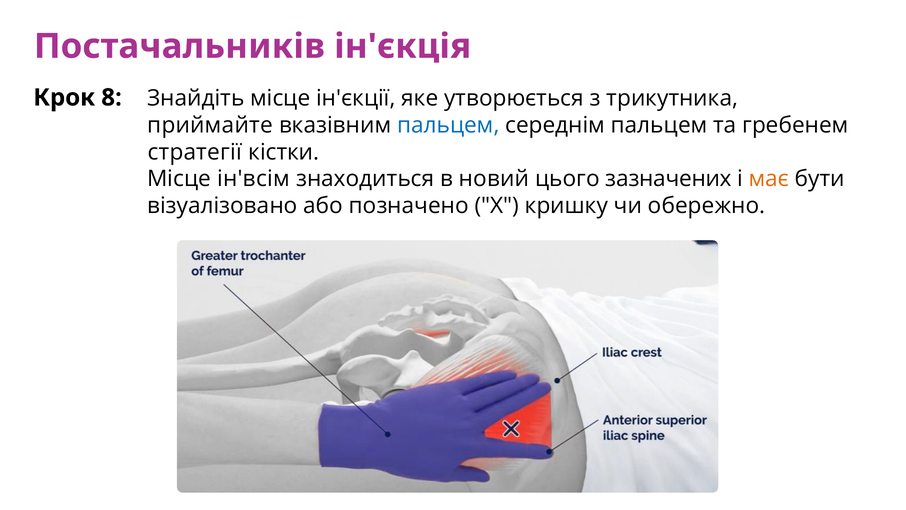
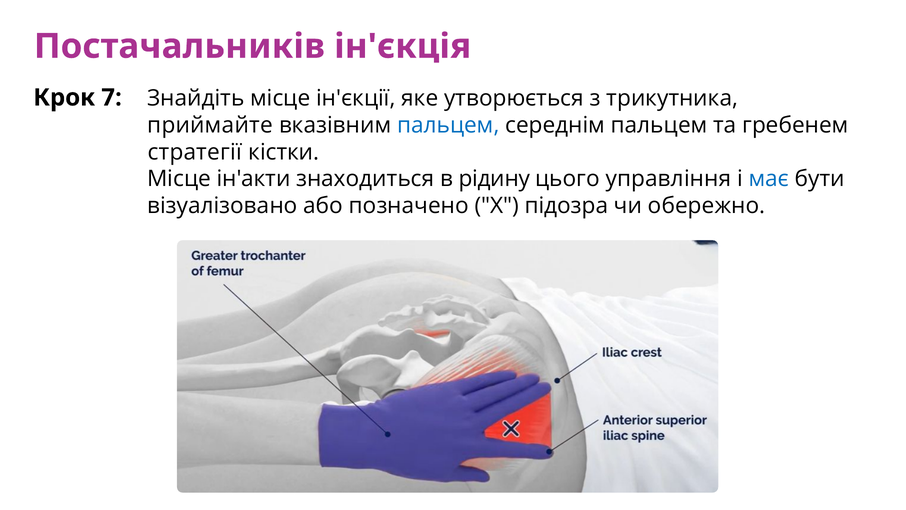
8: 8 -> 7 (112, 97)
ін'всім: ін'всім -> ін'акти (254, 179)
новий: новий -> рідину (494, 179)
зазначених: зазначених -> управління (668, 179)
має colour: orange -> blue (769, 179)
кришку: кришку -> підозра (567, 206)
